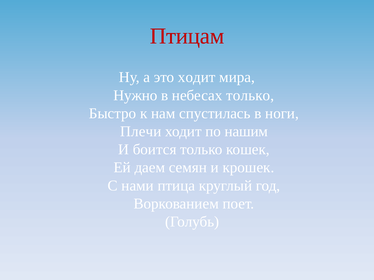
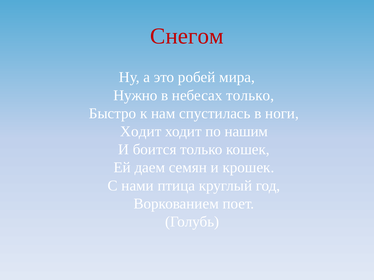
Птицам: Птицам -> Снегом (187, 36)
это ходит: ходит -> робей (197, 77)
Плечи: Плечи -> Ходит (141, 132)
